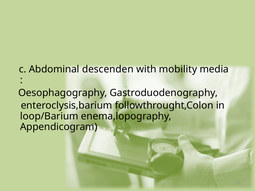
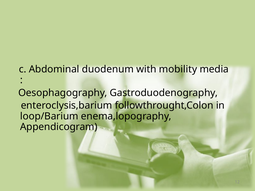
descenden: descenden -> duodenum (108, 69)
